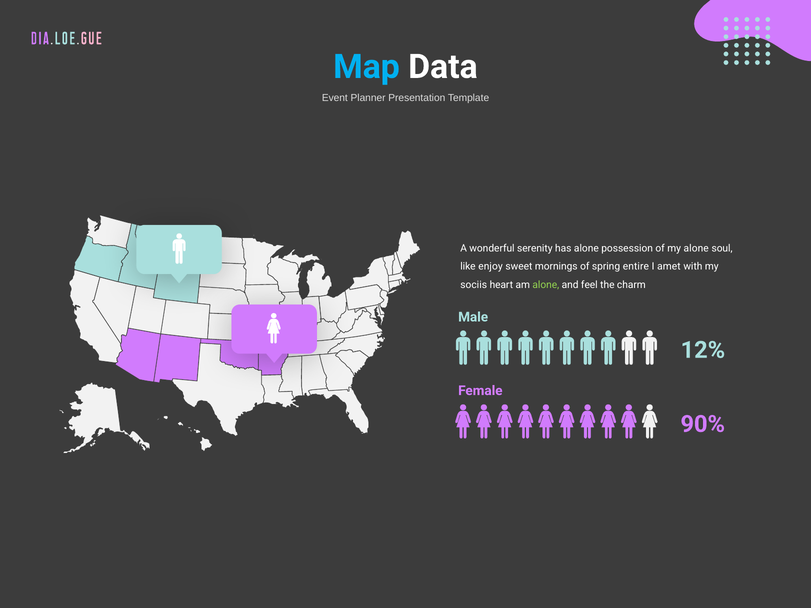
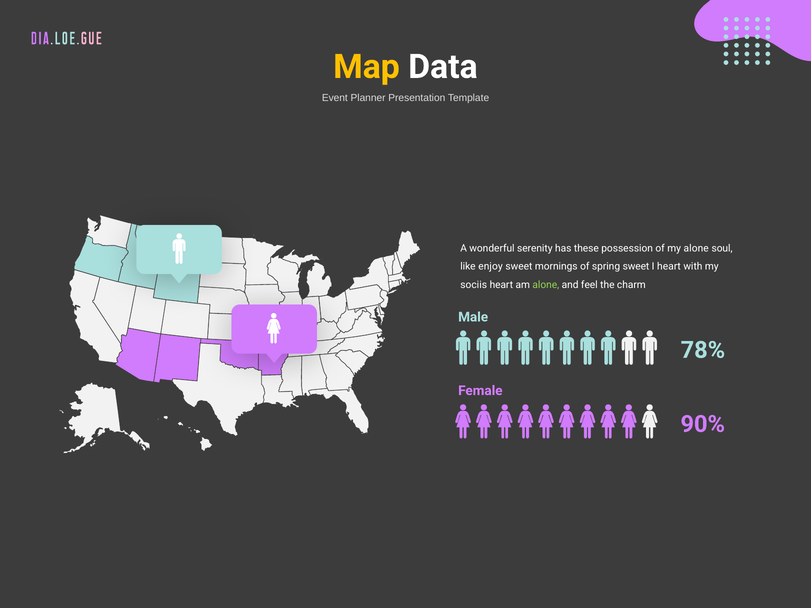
Map colour: light blue -> yellow (366, 67)
has alone: alone -> these (586, 248)
spring entire: entire -> sweet (636, 267)
I amet: amet -> heart (669, 267)
12%: 12% -> 78% (703, 350)
